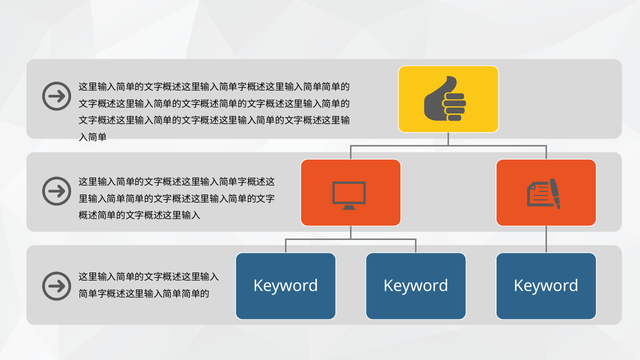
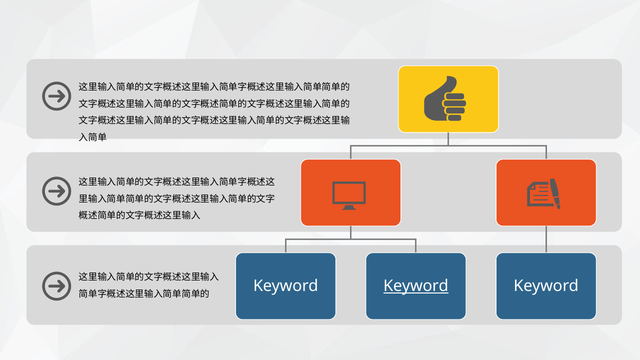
Keyword underline: none -> present (416, 286)
